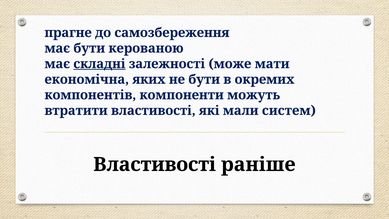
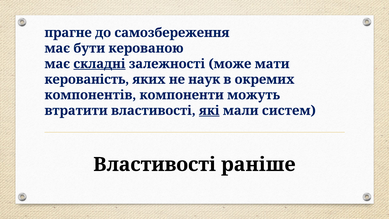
економічна: економічна -> керованість (87, 79)
не бути: бути -> наук (204, 79)
які underline: none -> present (209, 111)
